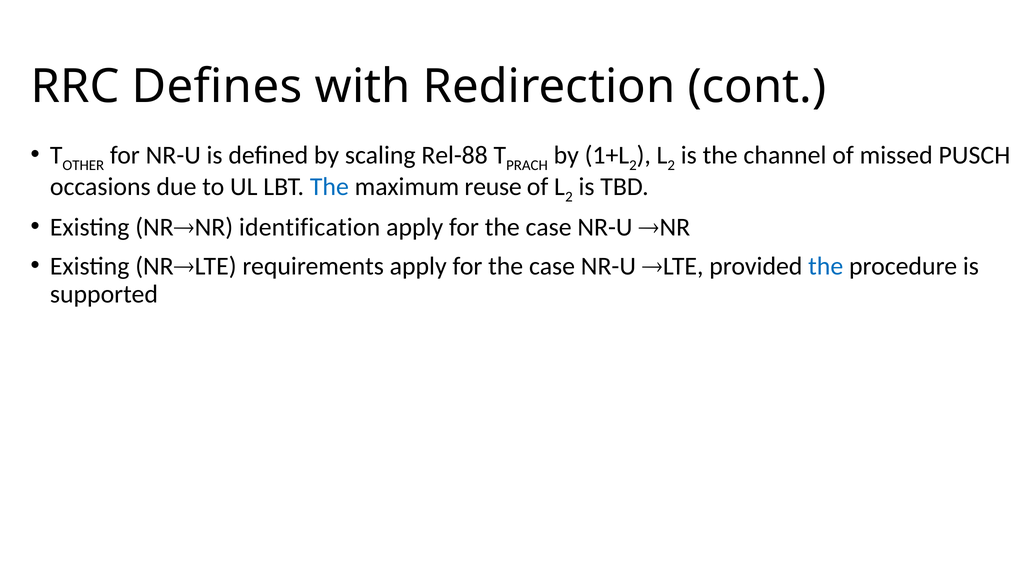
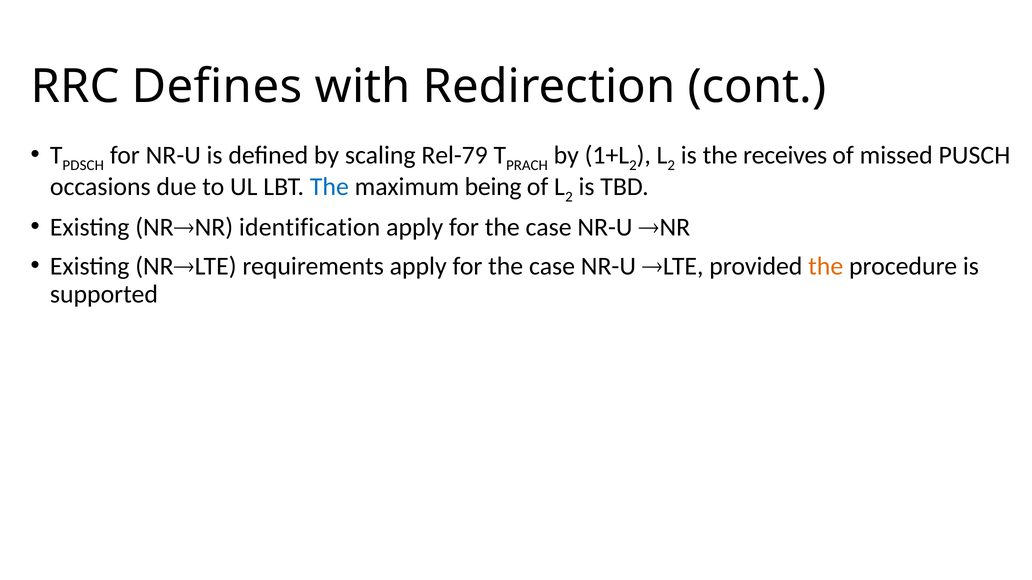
OTHER: OTHER -> PDSCH (83, 166)
Rel-88: Rel-88 -> Rel-79 (455, 155)
channel: channel -> receives (785, 155)
reuse: reuse -> being (493, 187)
the colour: blue -> orange (826, 266)
